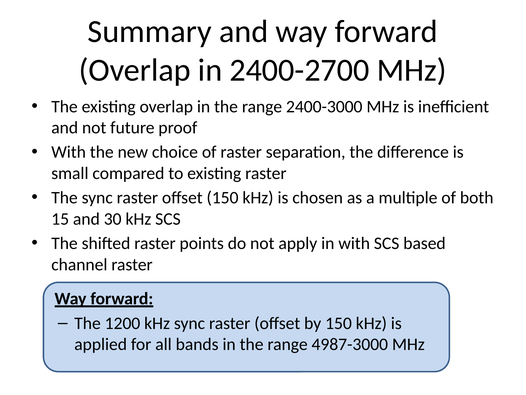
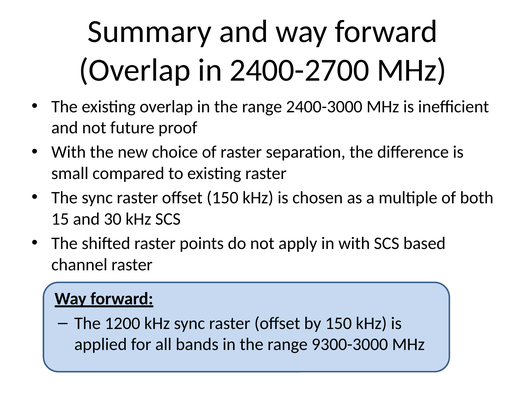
4987-3000: 4987-3000 -> 9300-3000 (350, 344)
